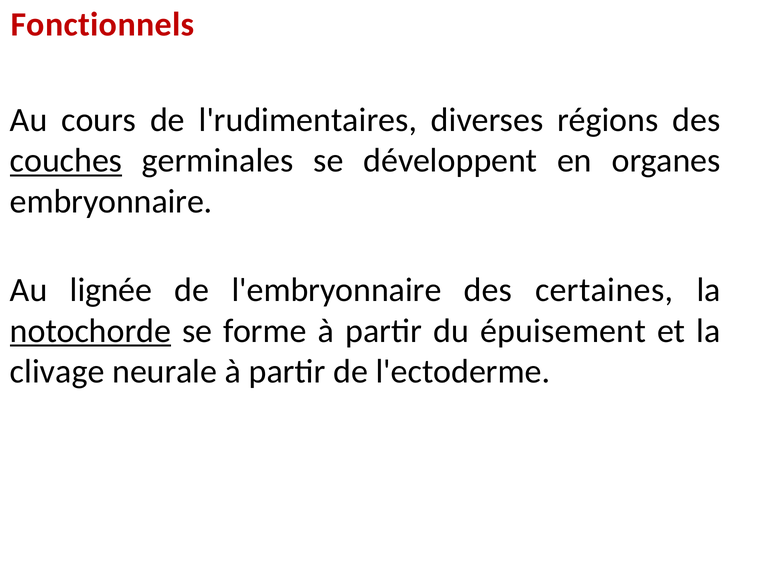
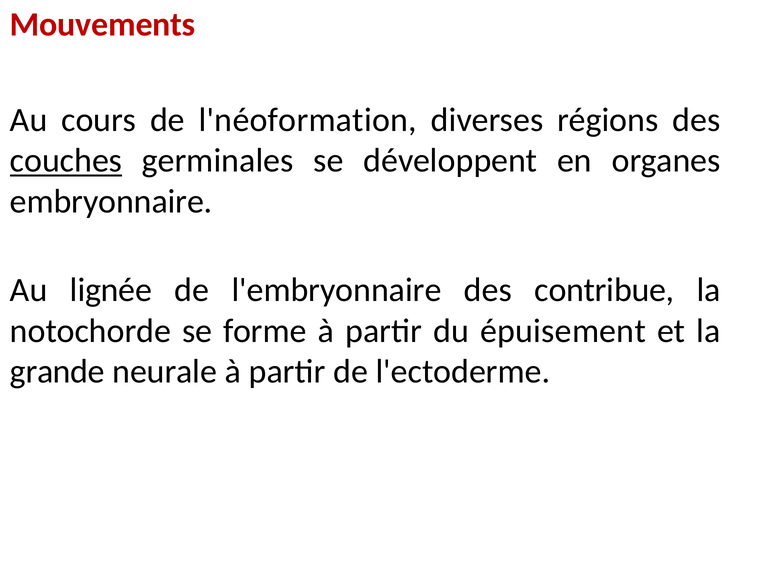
Fonctionnels: Fonctionnels -> Mouvements (103, 25)
l'rudimentaires: l'rudimentaires -> l'néoformation (308, 120)
certaines: certaines -> contribue (604, 290)
notochorde underline: present -> none (90, 331)
clivage: clivage -> grande (57, 372)
